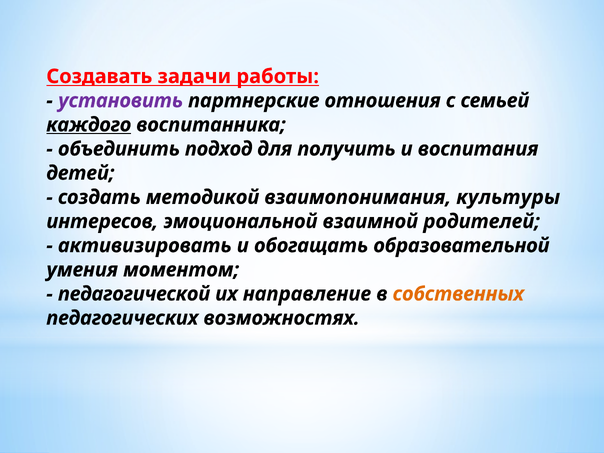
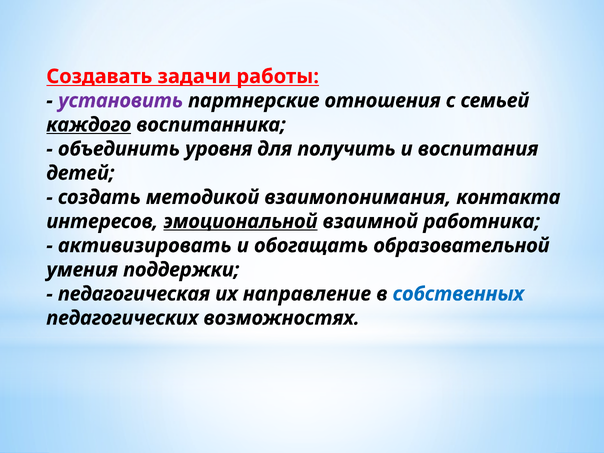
подход: подход -> уровня (219, 149)
культуры: культуры -> контакта (508, 197)
эмоциональной underline: none -> present (240, 221)
родителей: родителей -> работника (482, 221)
моментом: моментом -> поддержки (181, 270)
педагогической: педагогической -> педагогическая (134, 294)
собственных colour: orange -> blue (458, 294)
